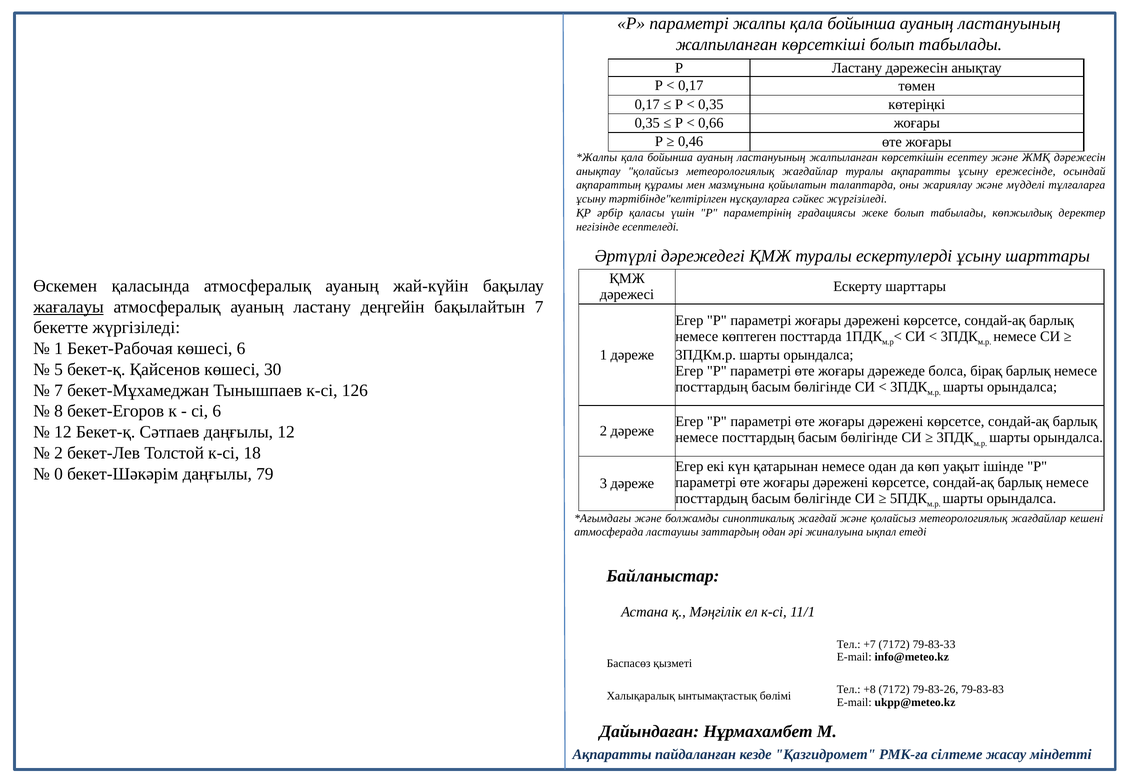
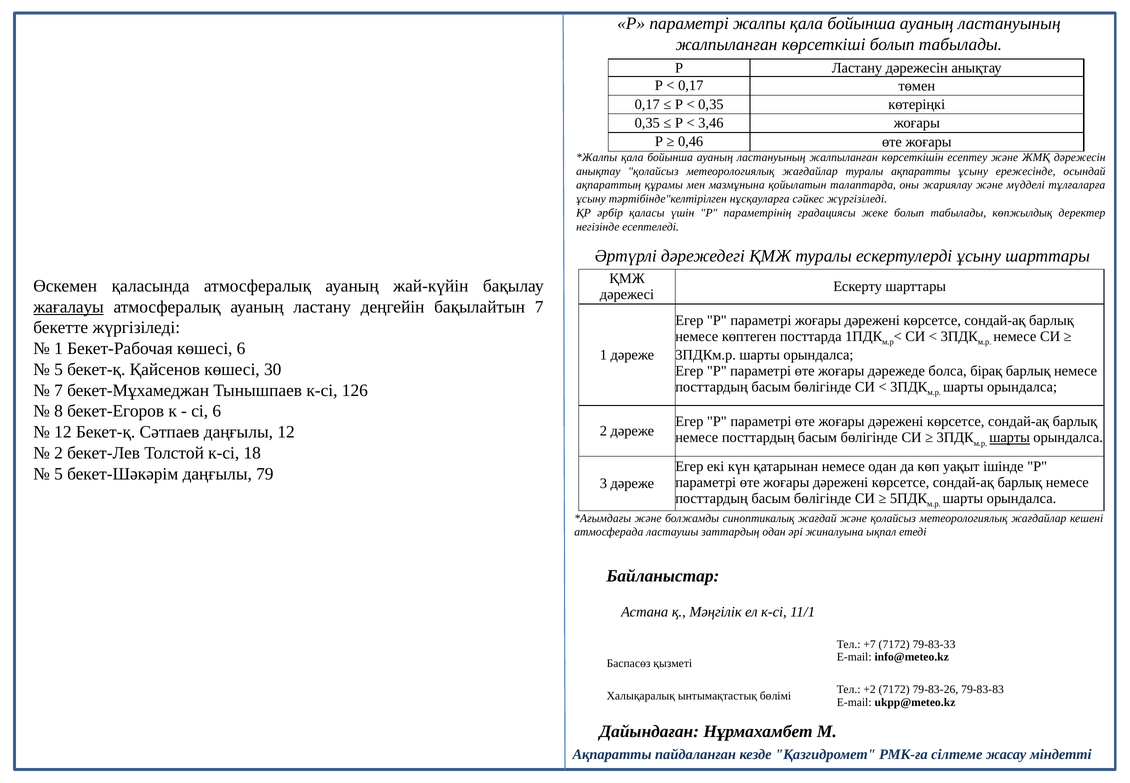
0,66: 0,66 -> 3,46 (711, 123)
шарты underline: none -> present (1010, 437)
0: 0 -> 5 (59, 473)
+8: +8 -> +2 (870, 689)
